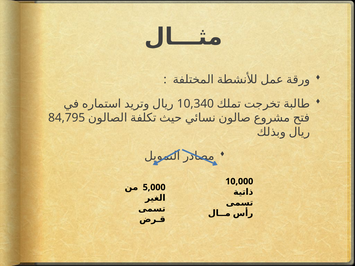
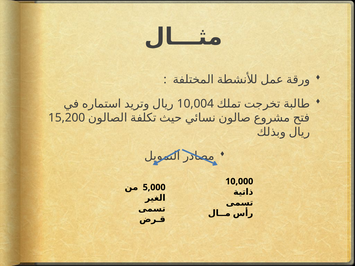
10,340: 10,340 -> 10,004 (195, 104)
84,795: 84,795 -> 15,200 (67, 118)
